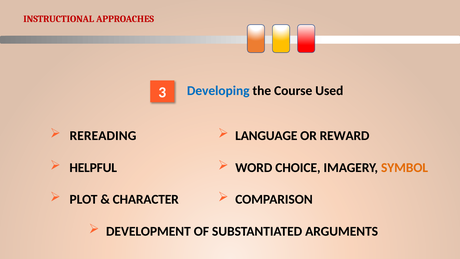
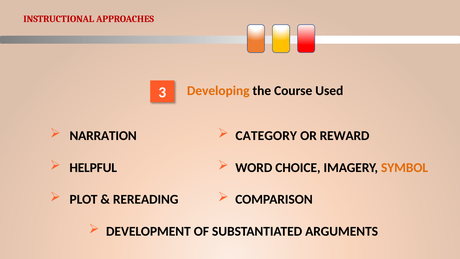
Developing colour: blue -> orange (218, 91)
REREADING: REREADING -> NARRATION (103, 136)
LANGUAGE: LANGUAGE -> CATEGORY (266, 136)
CHARACTER: CHARACTER -> REREADING (146, 199)
